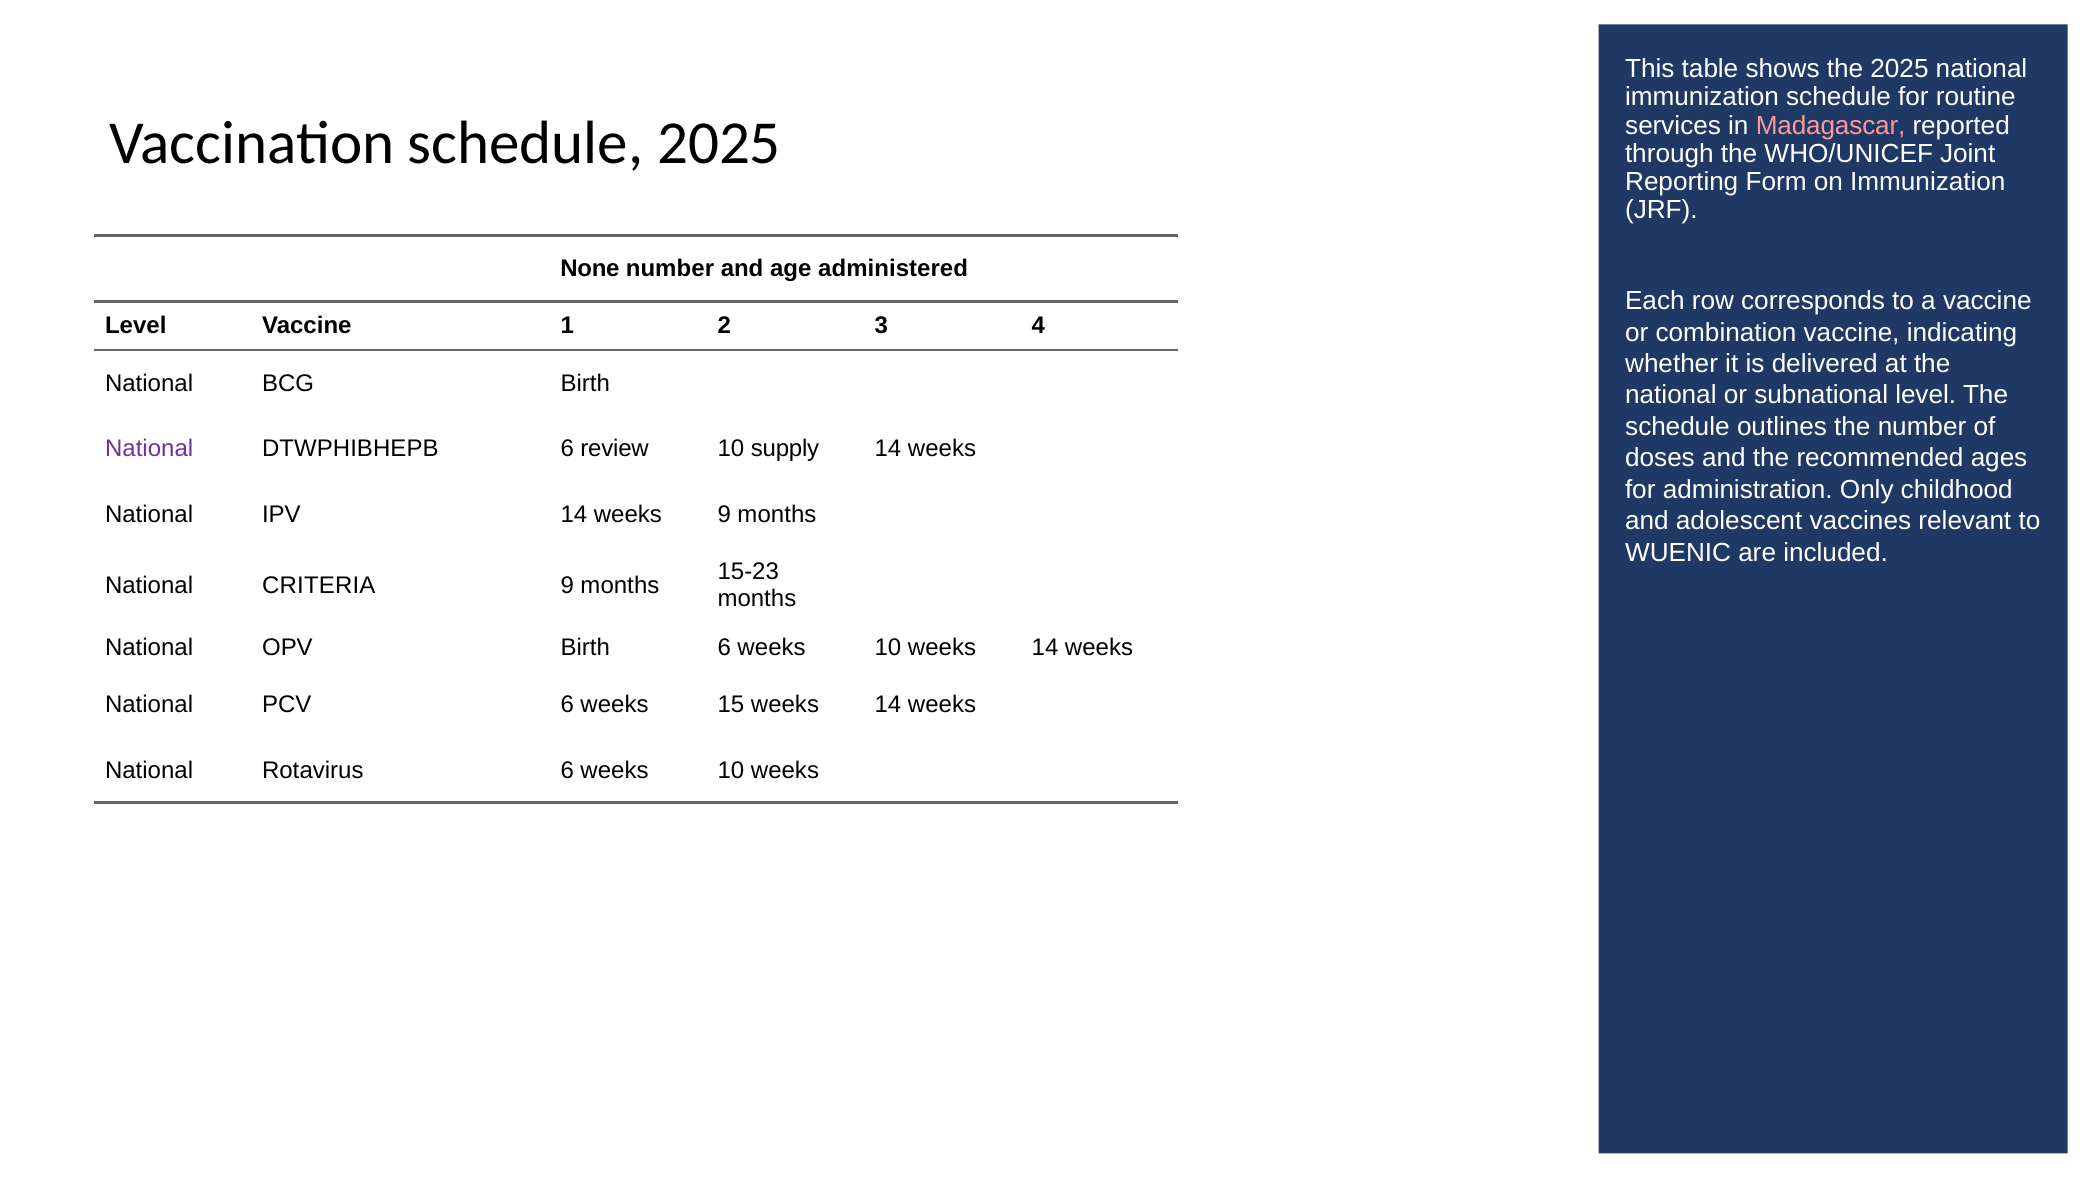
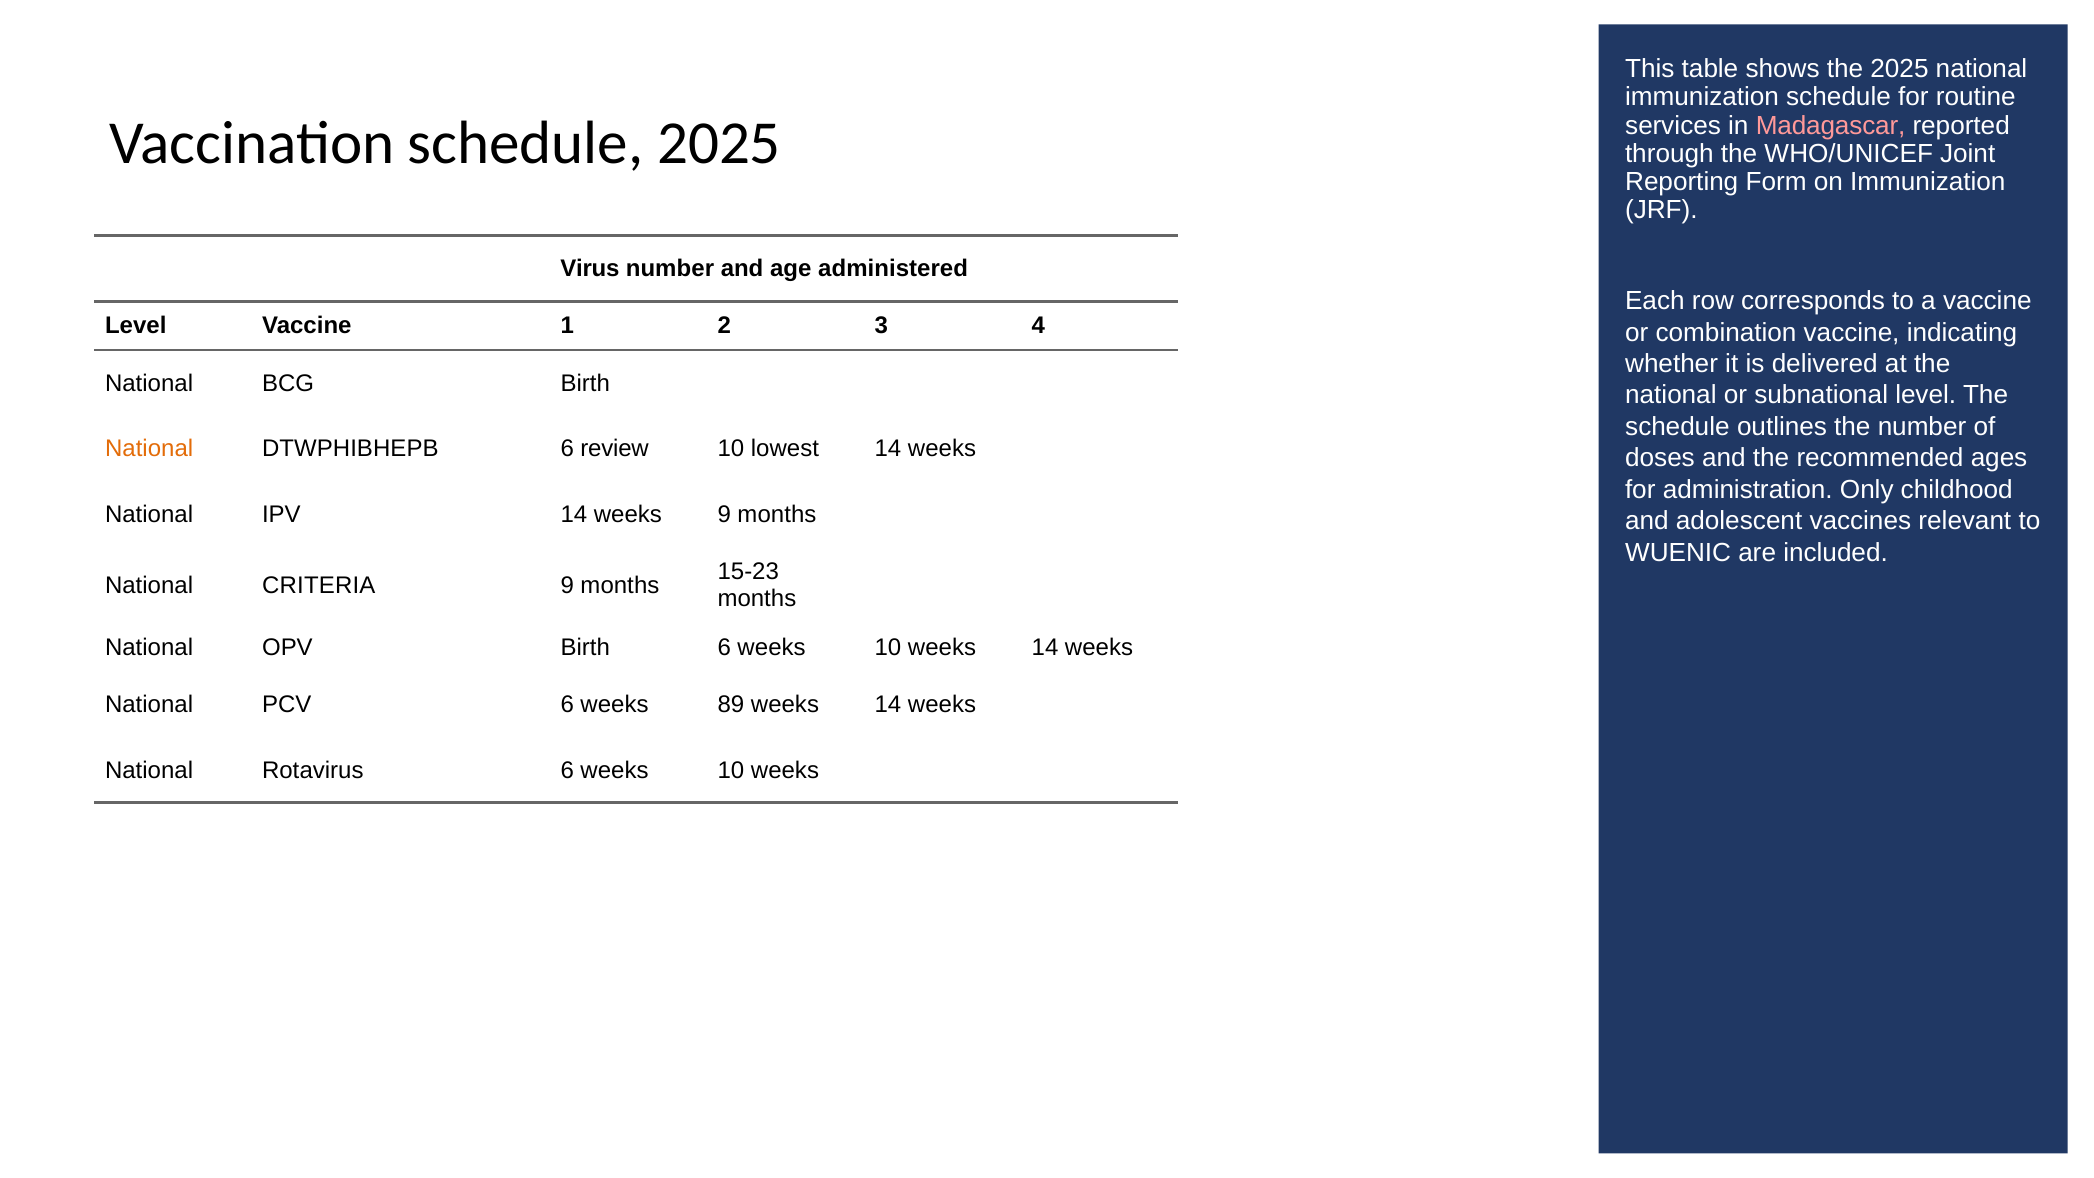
None: None -> Virus (590, 269)
National colour: purple -> orange (149, 449)
supply: supply -> lowest (785, 449)
15: 15 -> 89 (731, 704)
